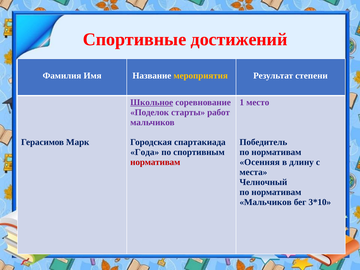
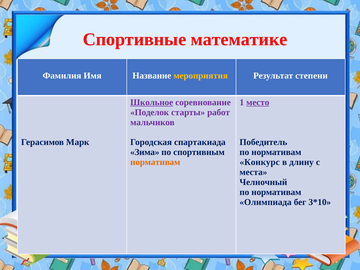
достижений: достижений -> математике (239, 39)
место underline: none -> present (258, 102)
Года: Года -> Зима (145, 152)
нормативам colour: red -> orange (155, 162)
Осенняя: Осенняя -> Конкурс (260, 162)
Мальчиков: Мальчиков -> Олимпиада (266, 202)
